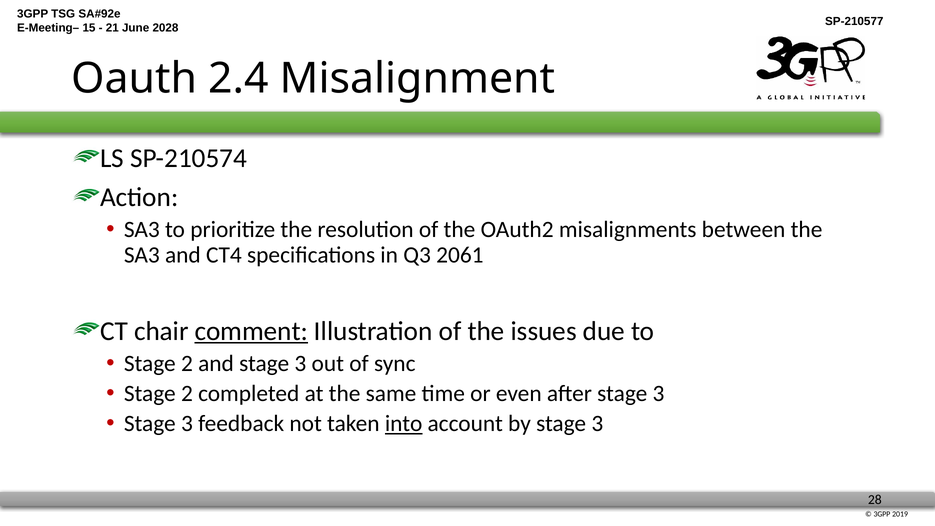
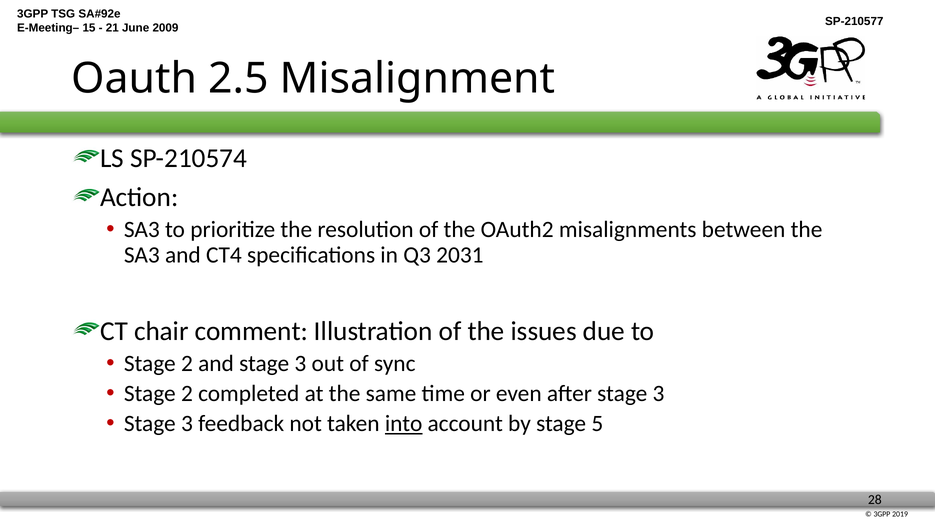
2028: 2028 -> 2009 (165, 28)
2.4: 2.4 -> 2.5 (239, 79)
2061: 2061 -> 2031 (460, 255)
comment underline: present -> none (251, 331)
by stage 3: 3 -> 5 (597, 423)
